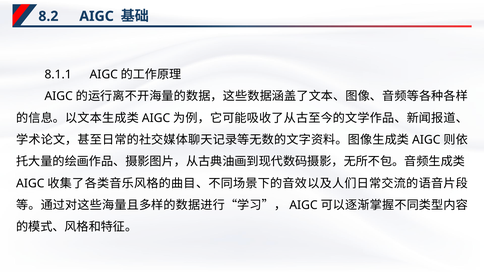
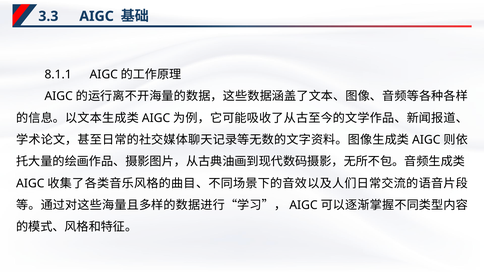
8.2: 8.2 -> 3.3 (48, 16)
